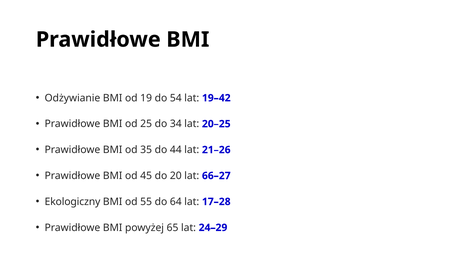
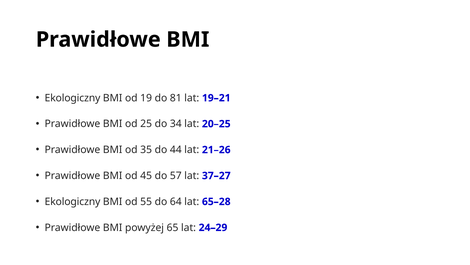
Odżywianie: Odżywianie -> Ekologiczny (72, 98)
54: 54 -> 81 (176, 98)
19–42: 19–42 -> 19–21 (216, 98)
20: 20 -> 57 (176, 175)
66–27: 66–27 -> 37–27 (216, 175)
17–28: 17–28 -> 65–28 (216, 201)
